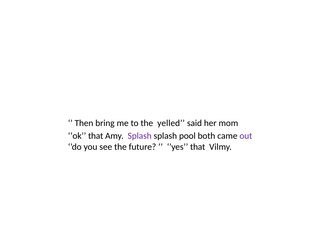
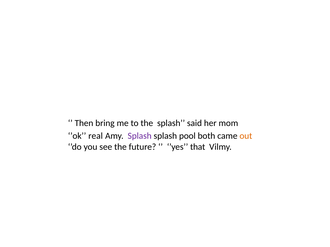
the yelled: yelled -> splash (171, 123)
’ok that: that -> real (96, 136)
out colour: purple -> orange (246, 136)
